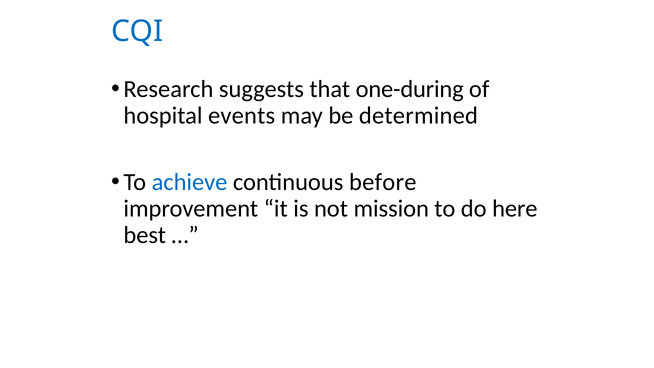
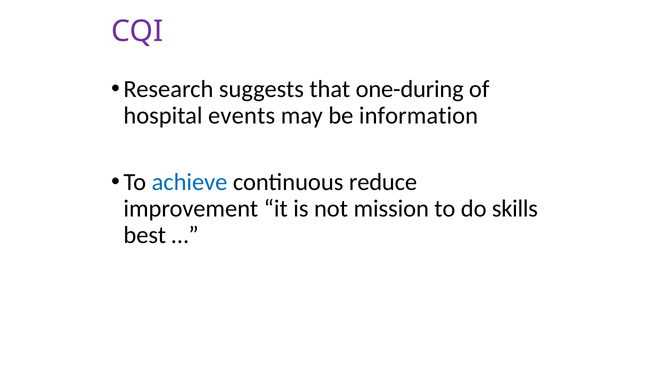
CQI colour: blue -> purple (137, 31)
determined: determined -> information (419, 116)
before: before -> reduce (383, 182)
here: here -> skills (515, 209)
